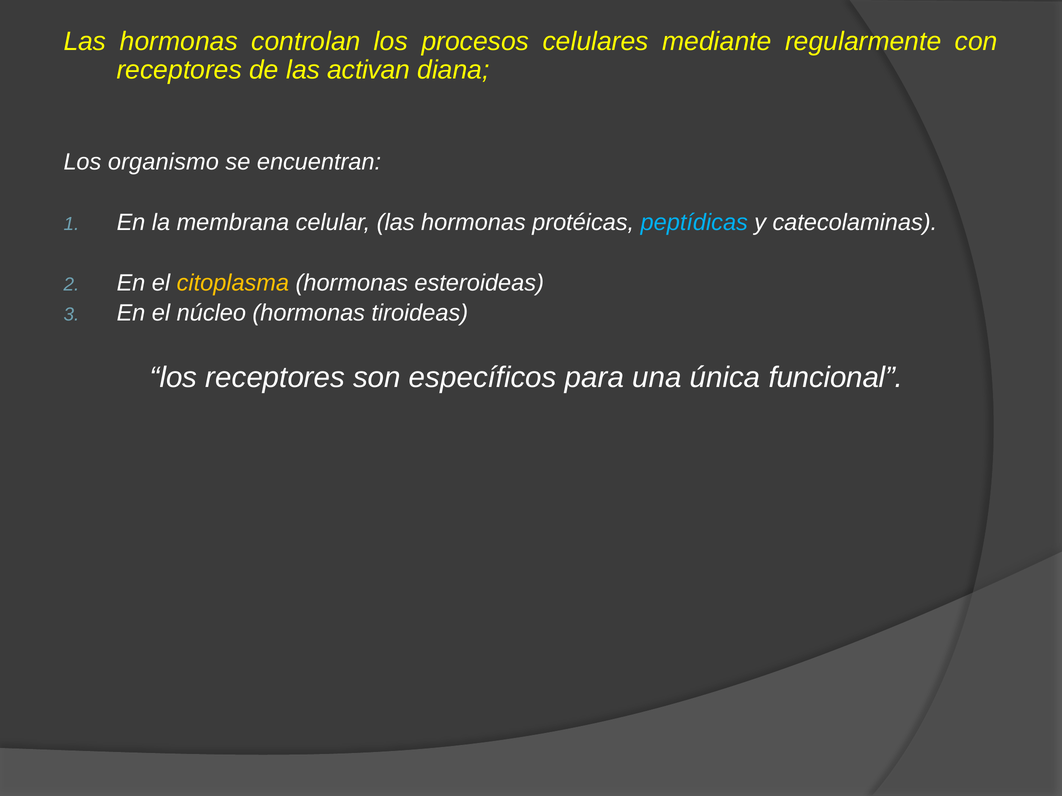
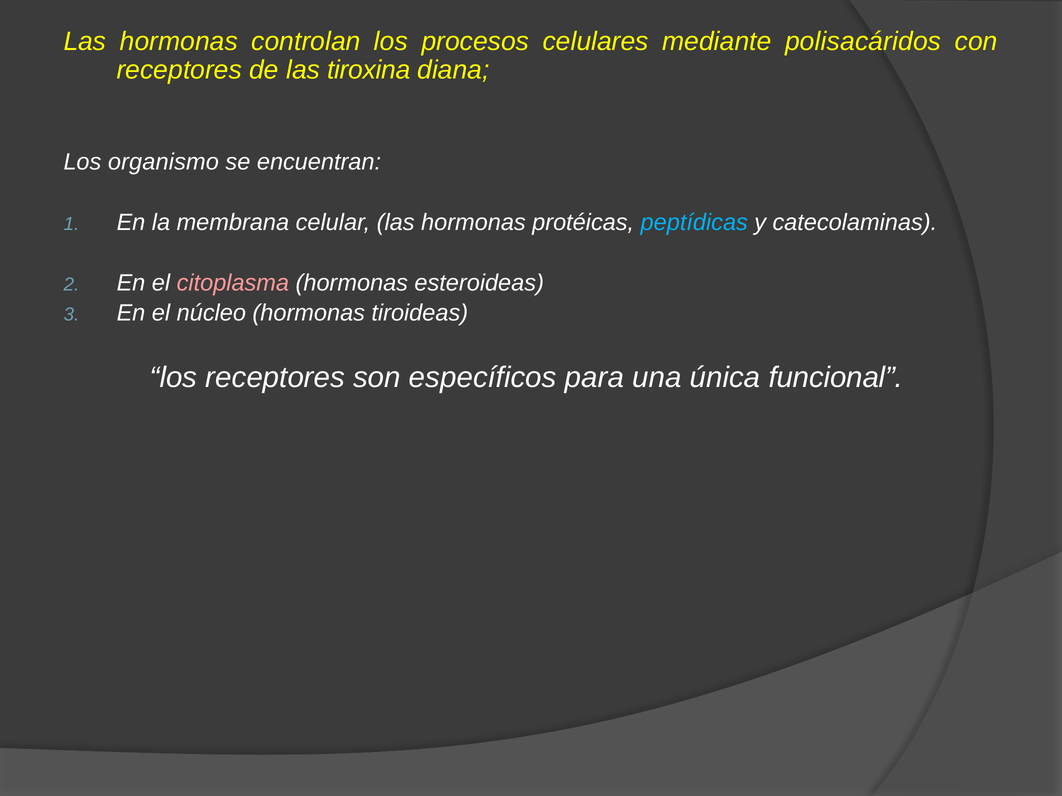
regularmente: regularmente -> polisacáridos (863, 41)
activan: activan -> tiroxina (369, 70)
citoplasma colour: yellow -> pink (233, 283)
